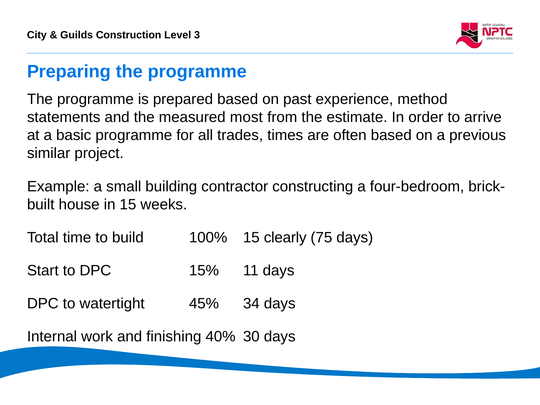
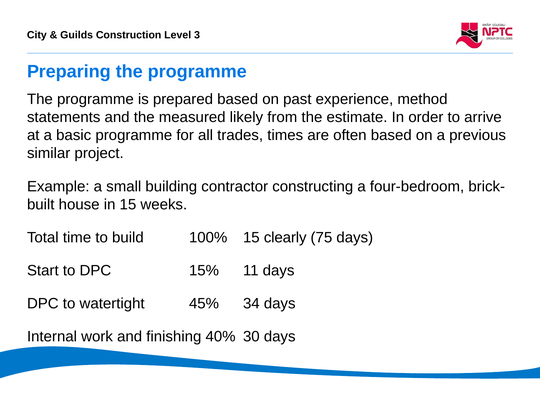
most: most -> likely (246, 117)
